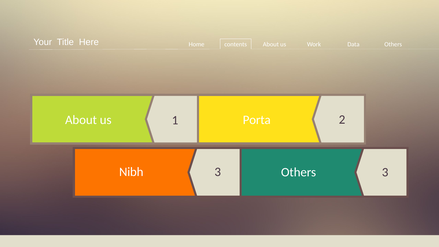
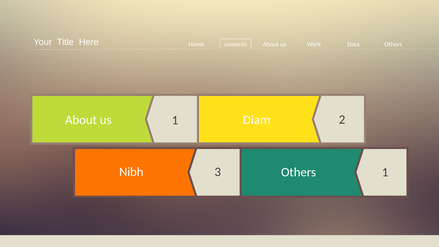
Porta: Porta -> Diam (257, 120)
3 3: 3 -> 1 (385, 172)
